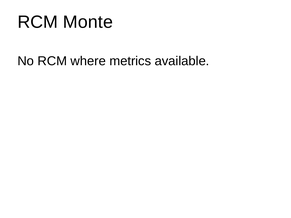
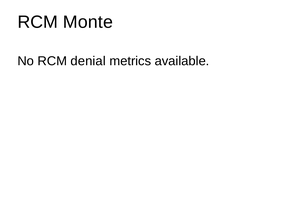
where: where -> denial (88, 61)
